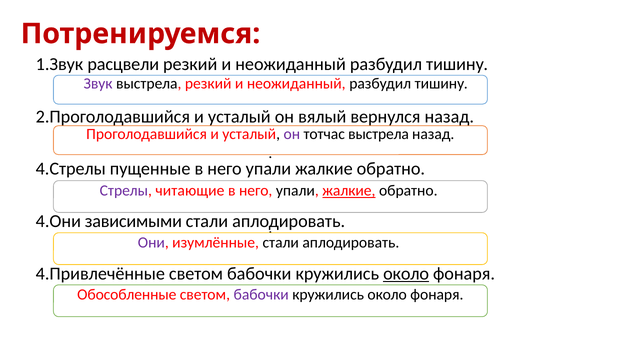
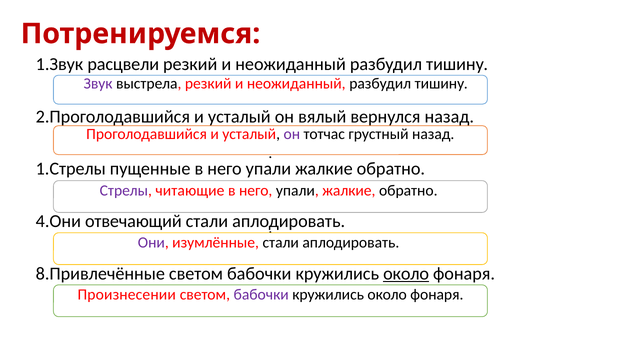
тотчас выстрела: выстрела -> грустный (378, 134)
4.Стрелы: 4.Стрелы -> 1.Стрелы (71, 169)
жалкие underline: present -> none (349, 190)
зависимыми: зависимыми -> отвечающий (133, 221)
4.Привлечённые: 4.Привлечённые -> 8.Привлечённые (100, 273)
Обособленные: Обособленные -> Произнесении (127, 294)
